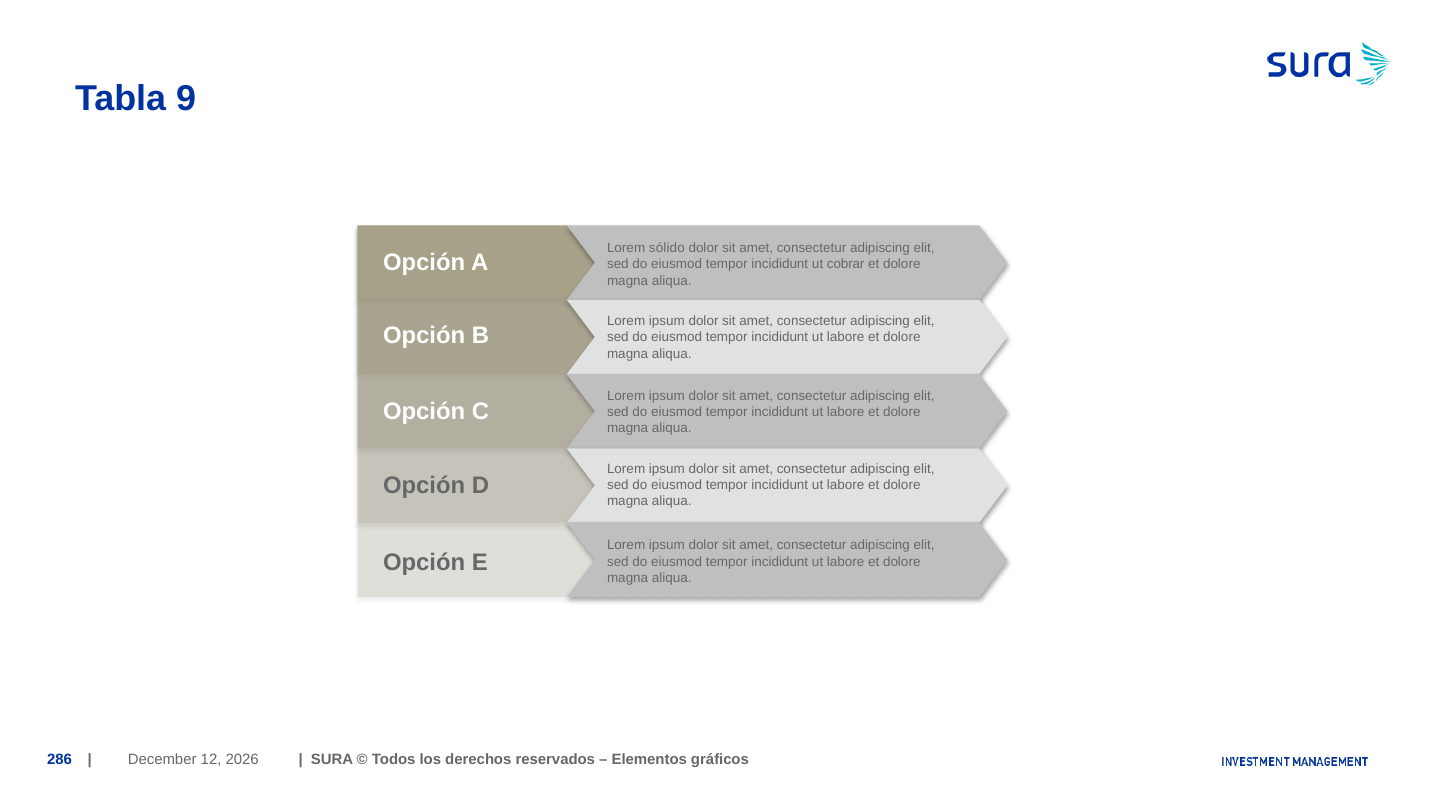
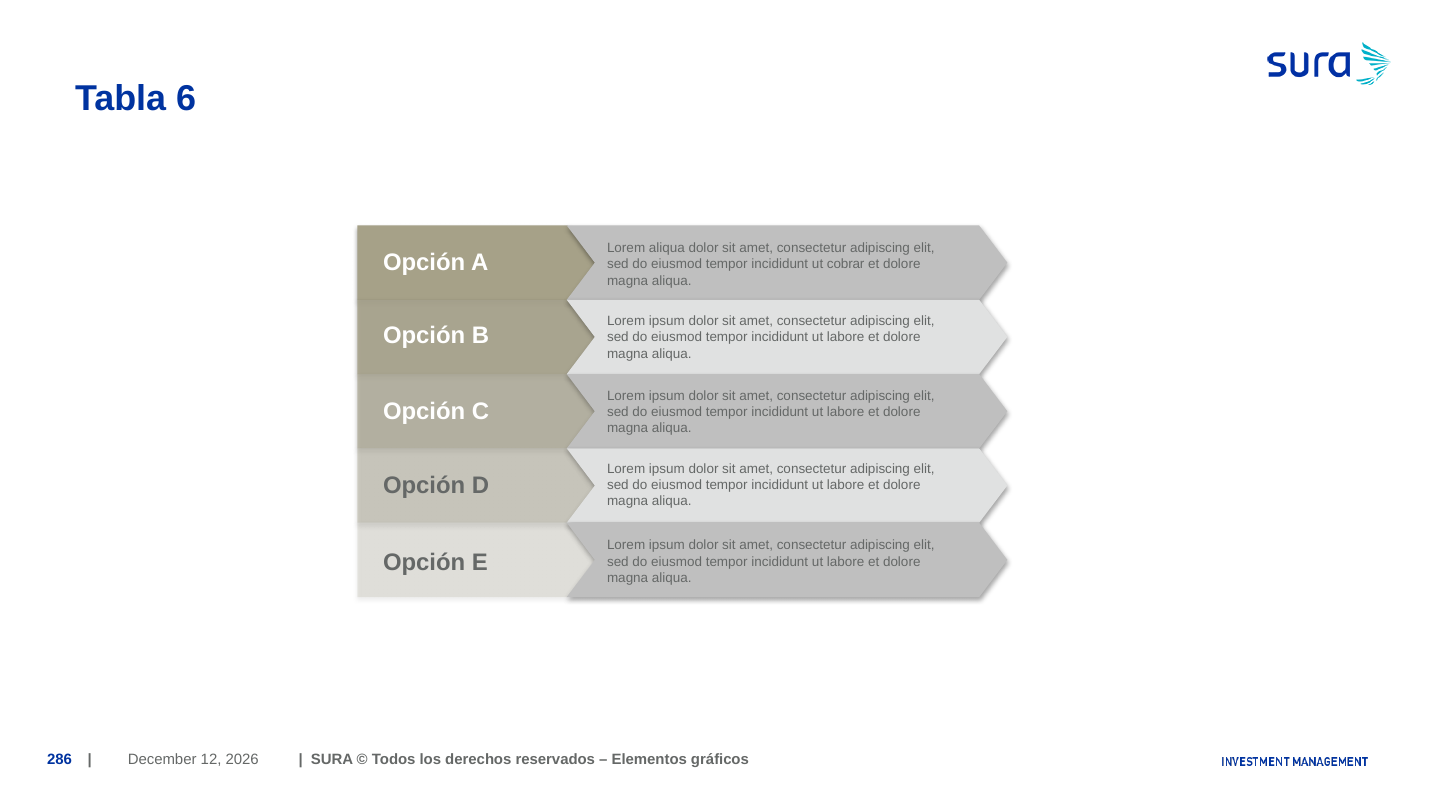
9: 9 -> 6 (186, 98)
Lorem sólido: sólido -> aliqua (667, 248)
